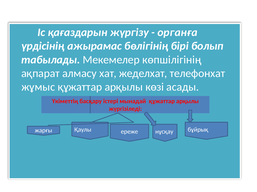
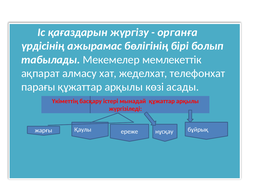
көпшiлiгiнiң: көпшiлiгiнiң -> мемлекеттік (172, 60)
жұмыс: жұмыс -> парағы (38, 87)
